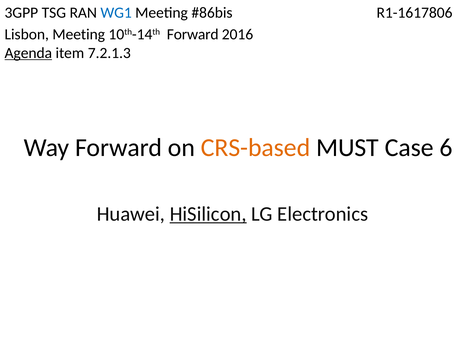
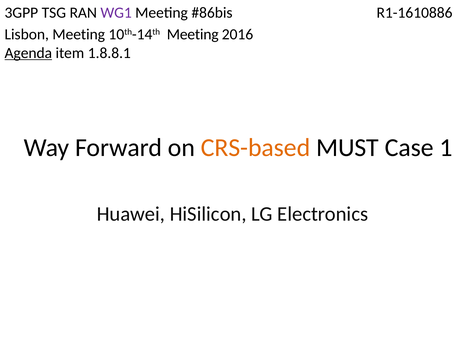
WG1 colour: blue -> purple (116, 13)
R1-1617806: R1-1617806 -> R1-1610886 (415, 13)
10th-14th Forward: Forward -> Meeting (193, 34)
7.2.1.3: 7.2.1.3 -> 1.8.8.1 (109, 53)
6: 6 -> 1 (446, 148)
HiSilicon underline: present -> none (208, 214)
